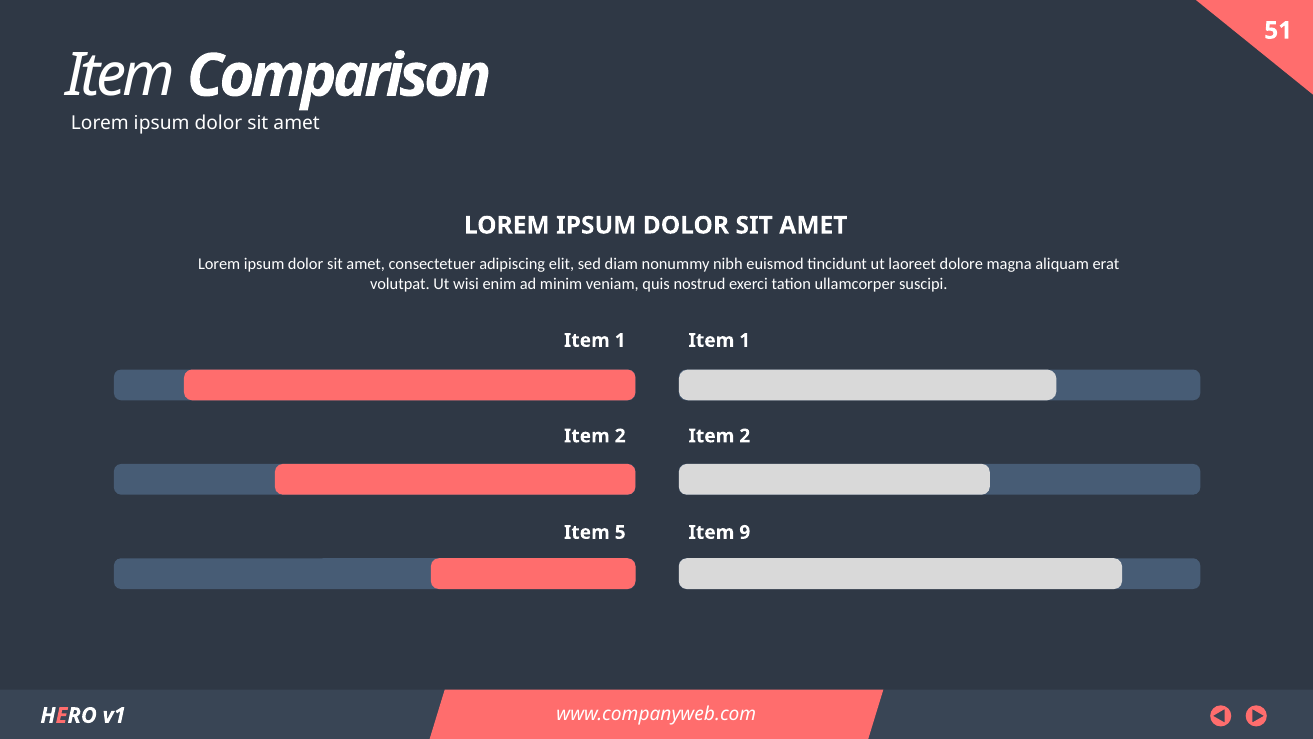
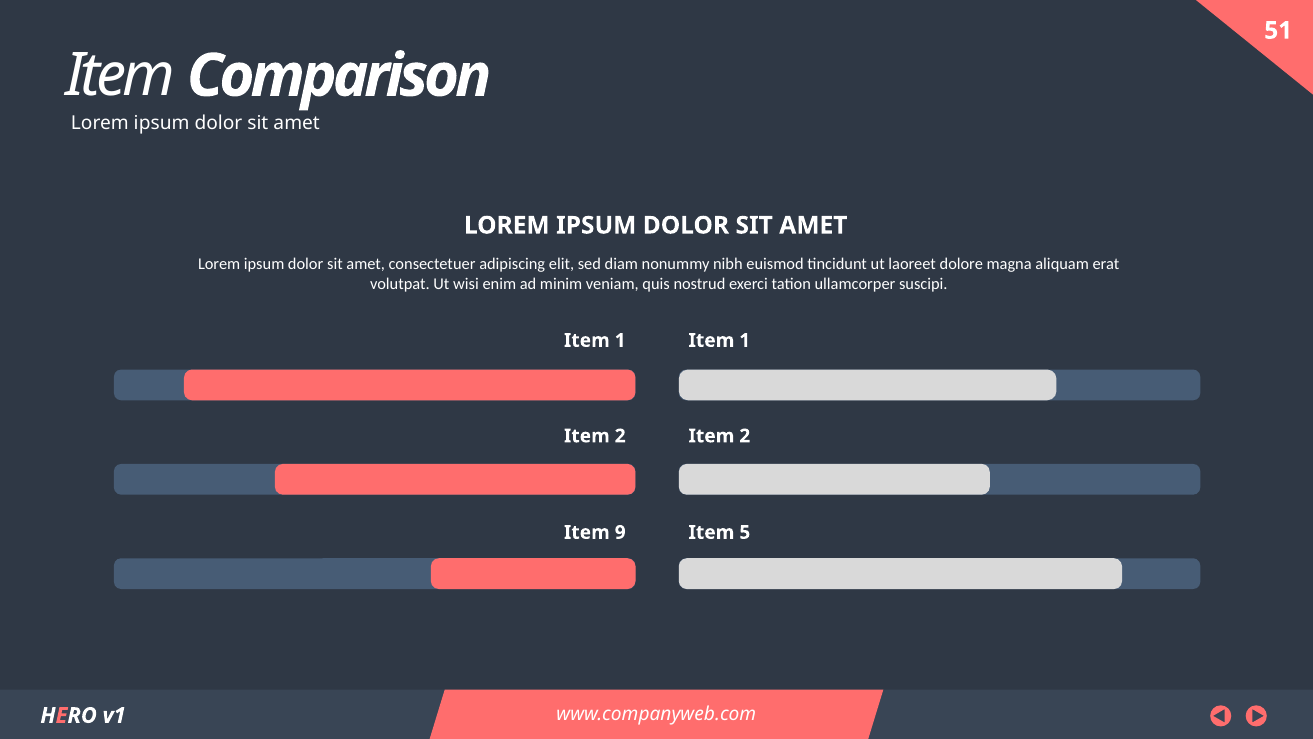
5: 5 -> 9 (620, 532)
9: 9 -> 5 (745, 532)
